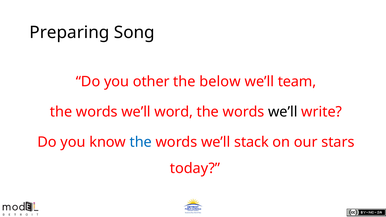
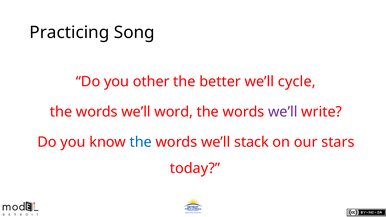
Preparing: Preparing -> Practicing (69, 32)
below: below -> better (220, 82)
team: team -> cycle (297, 82)
we’ll colour: black -> purple (283, 112)
